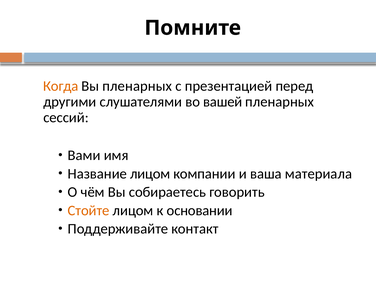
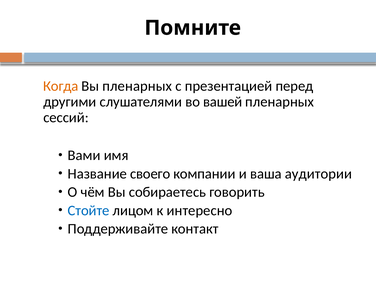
Название лицом: лицом -> своего (150, 174)
материала: материала -> аудитории (318, 174)
Стойте colour: orange -> blue (89, 210)
основании: основании -> интересно (200, 210)
